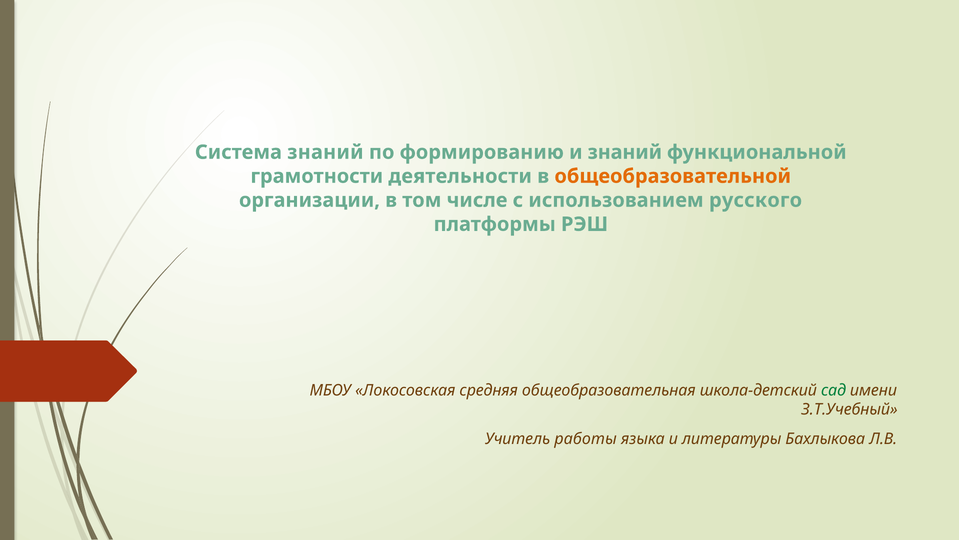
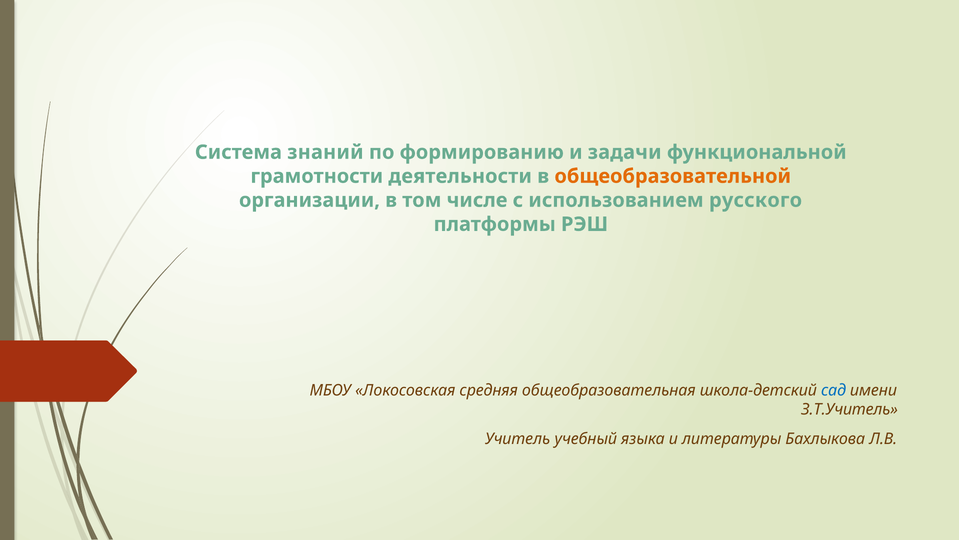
и знаний: знаний -> задачи (625, 152)
сад colour: green -> blue (834, 390)
З.Т.Учебный: З.Т.Учебный -> З.Т.Учитель (850, 409)
работы: работы -> учебный (586, 438)
